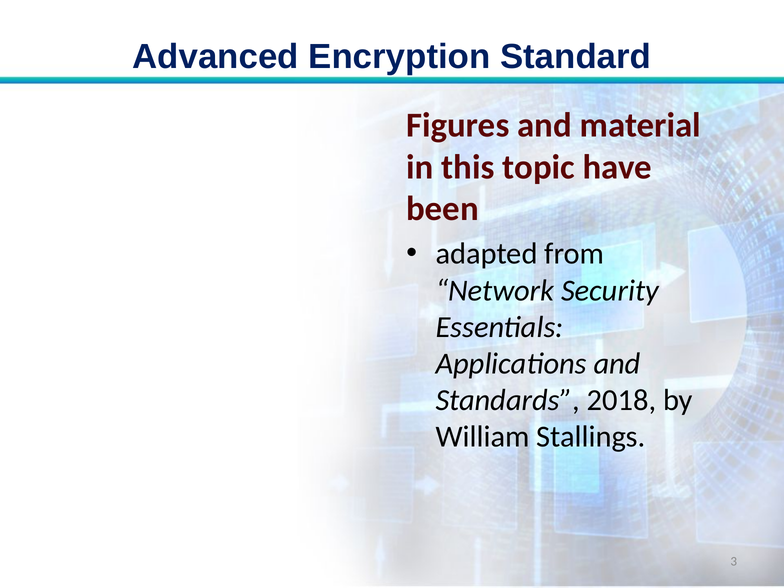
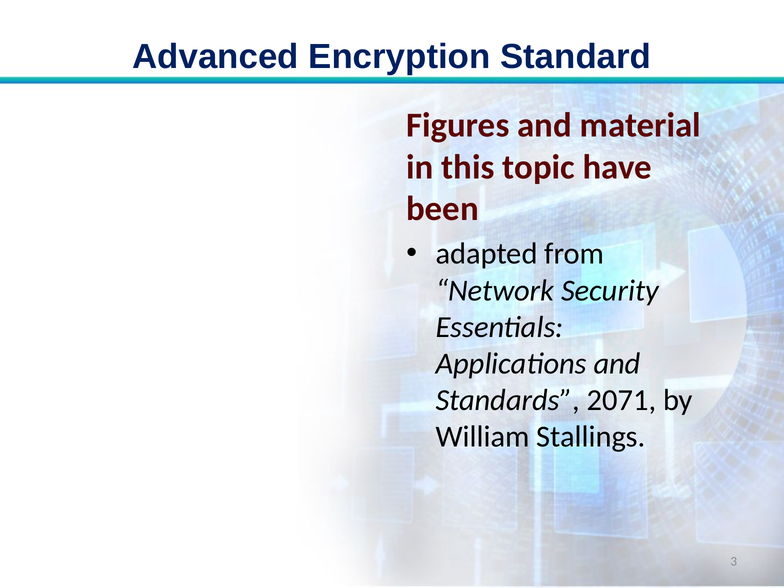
2018: 2018 -> 2071 (622, 400)
